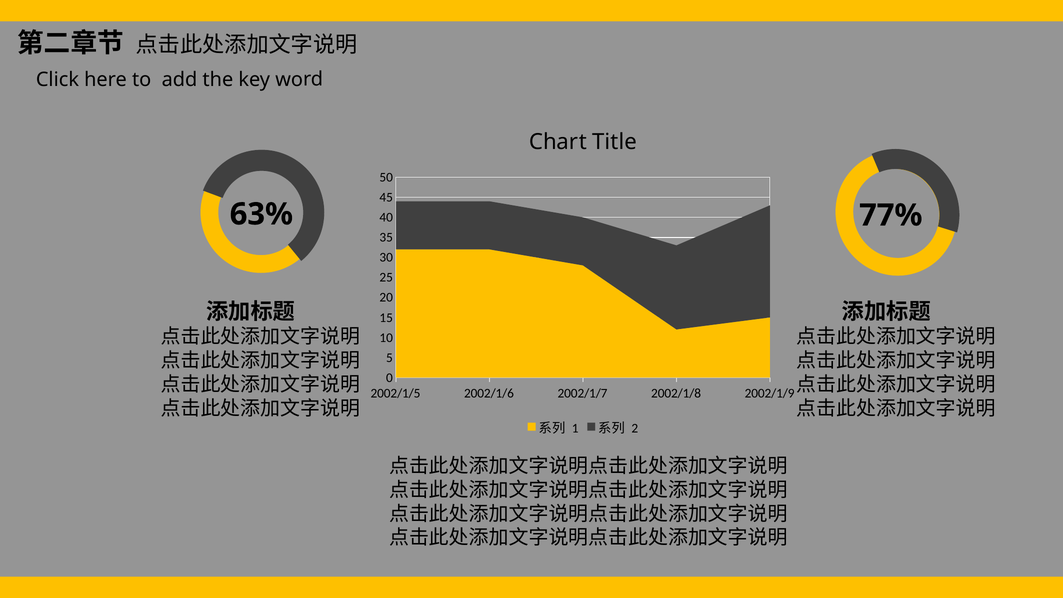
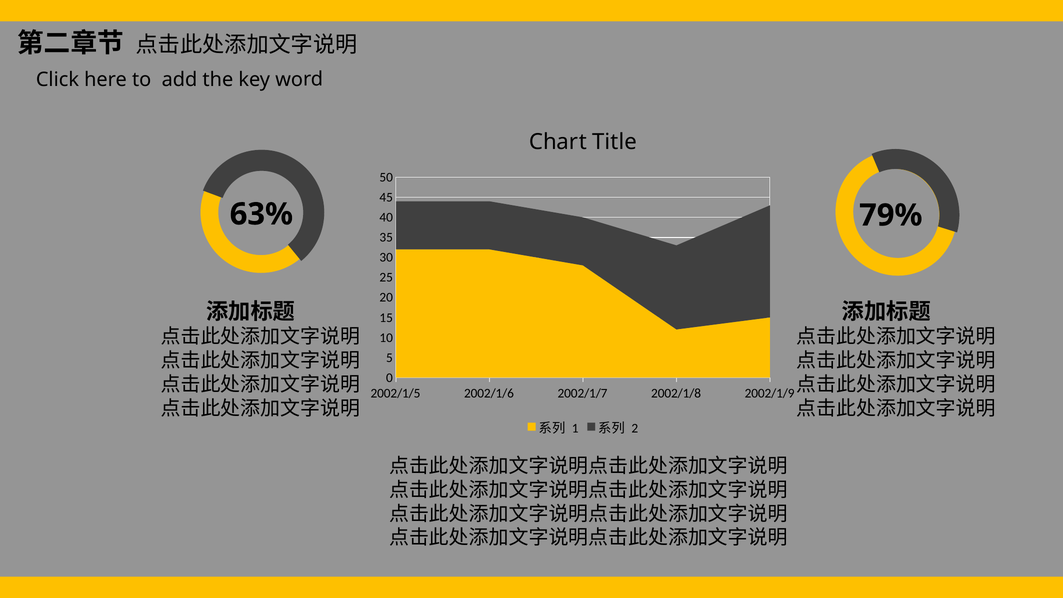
77%: 77% -> 79% (891, 215)
